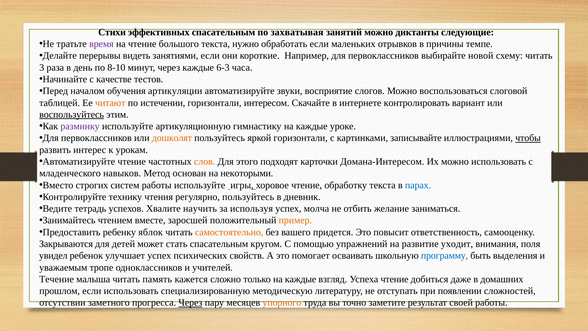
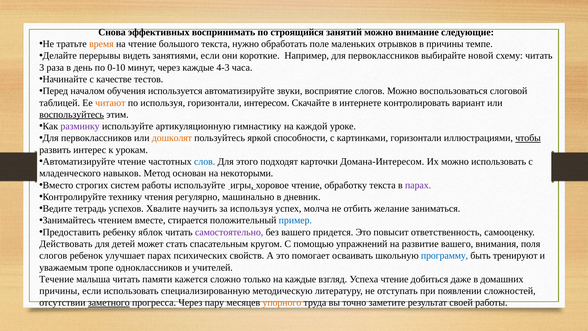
Стихи: Стихи -> Снова (112, 32)
эффективных спасательным: спасательным -> воспринимать (224, 32)
захватывая: захватывая -> строящийся (297, 32)
диктанты: диктанты -> внимание (417, 32)
время colour: purple -> orange (101, 44)
обработать если: если -> поле (319, 44)
8-10: 8-10 -> 0-10 (116, 67)
6-3: 6-3 -> 4-3 (223, 67)
артикуляции: артикуляции -> используется (175, 91)
по истечении: истечении -> используя (163, 103)
гимнастику на каждые: каждые -> каждой (312, 126)
яркой горизонтали: горизонтали -> способности (301, 138)
картинками записывайте: записывайте -> горизонтали (416, 138)
слов colour: orange -> blue (205, 161)
парах colour: blue -> purple (418, 185)
регулярно пользуйтесь: пользуйтесь -> машинально (248, 197)
заросшей: заросшей -> стирается (188, 220)
пример colour: orange -> blue (295, 220)
самостоятельно colour: orange -> purple (229, 232)
Закрываются: Закрываются -> Действовать (66, 244)
развитие уходит: уходит -> вашего (457, 244)
увидел: увидел -> слогов (53, 256)
улучшает успех: успех -> парах (159, 256)
выделения: выделения -> тренируют (515, 256)
память: память -> памяти (157, 279)
прошлом: прошлом -> причины (60, 291)
заметного underline: none -> present (109, 303)
Через underline: present -> none (190, 303)
